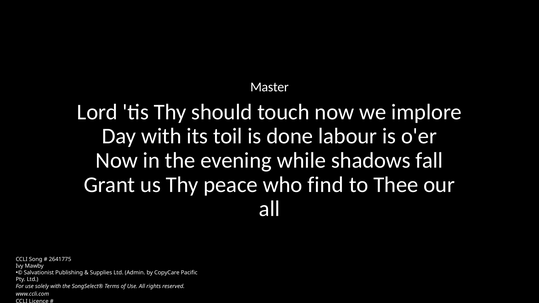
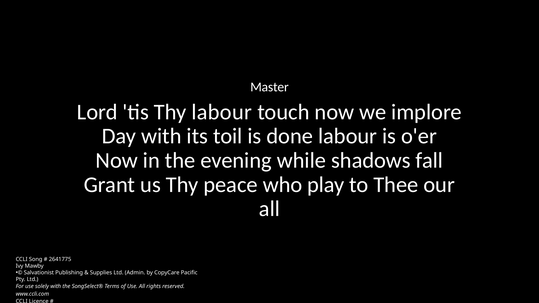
Thy should: should -> labour (222, 112)
find: find -> play (326, 185)
